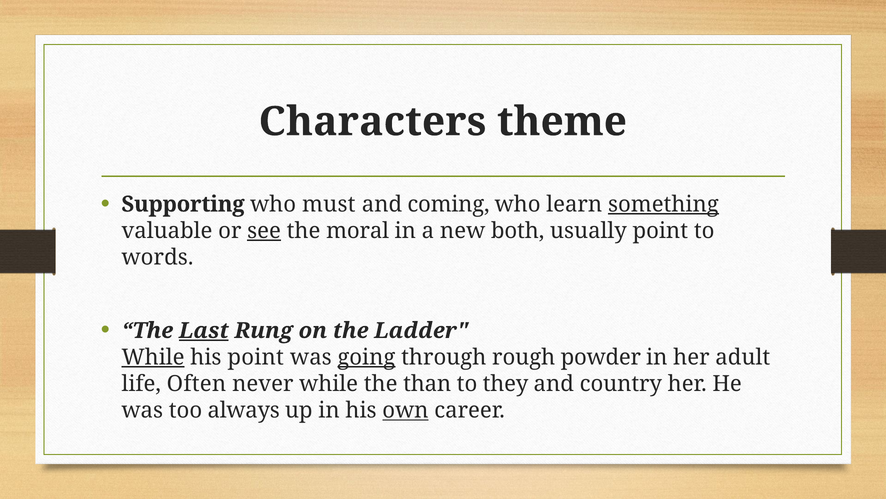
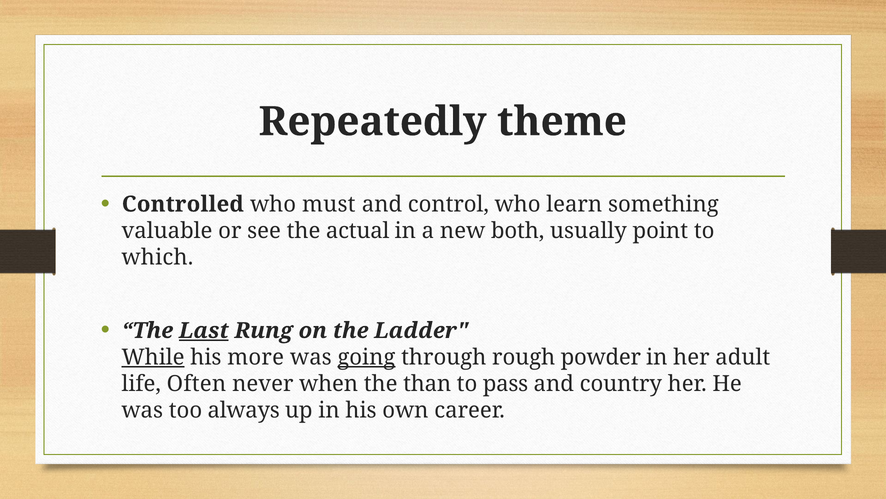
Characters: Characters -> Repeatedly (373, 122)
Supporting: Supporting -> Controlled (183, 204)
coming: coming -> control (448, 204)
something underline: present -> none (663, 204)
see underline: present -> none (264, 231)
moral: moral -> actual (358, 231)
words: words -> which (157, 257)
his point: point -> more (256, 357)
never while: while -> when (329, 383)
they: they -> pass (506, 383)
own underline: present -> none (405, 410)
